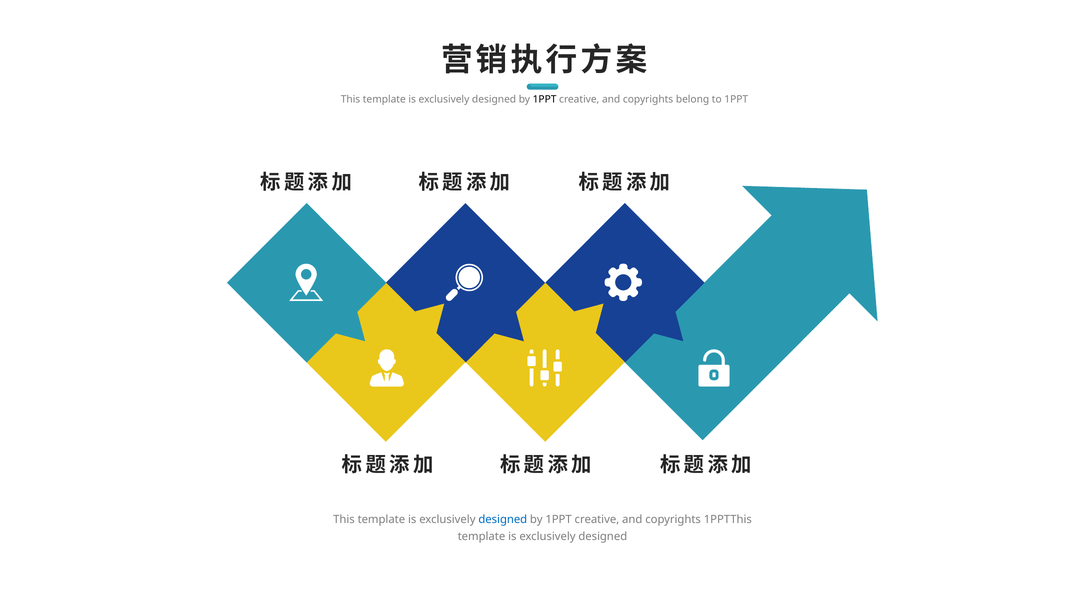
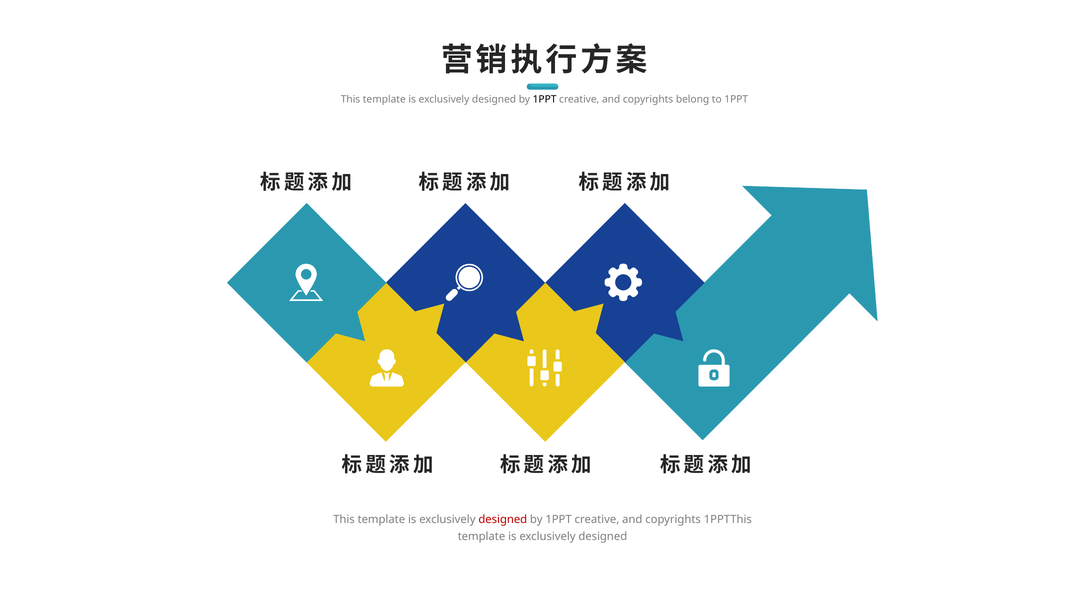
designed colour: blue -> red (503, 519)
